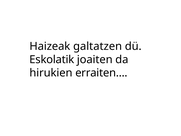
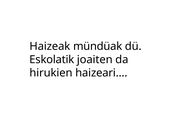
galtatzen: galtatzen -> mündüak (98, 46)
erraiten…: erraiten… -> haizeari… (101, 73)
